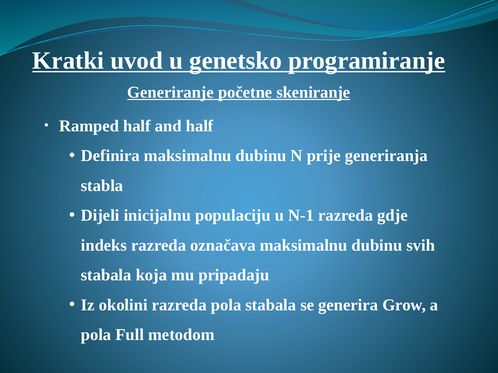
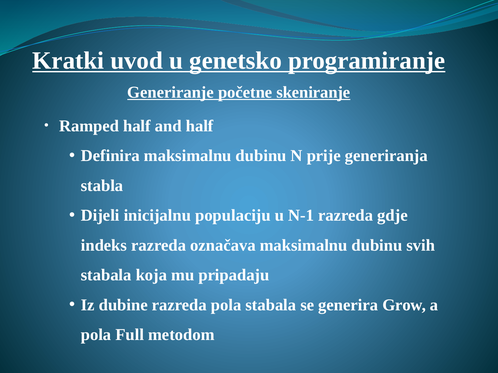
okolini: okolini -> dubine (123, 305)
